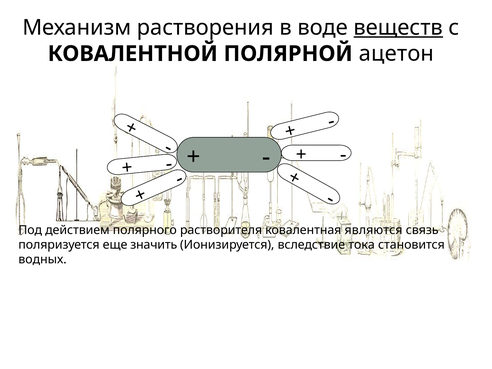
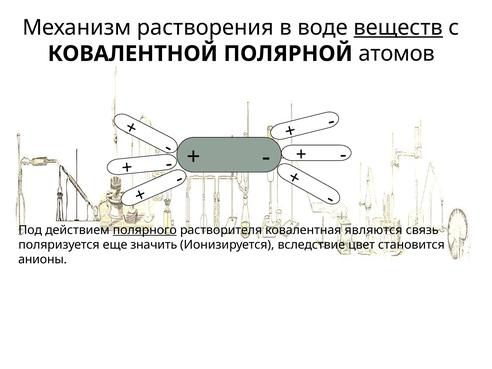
ацетон: ацетон -> атомов (397, 54)
полярного underline: none -> present (145, 230)
тока: тока -> цвет (362, 245)
водных: водных -> анионы (43, 260)
